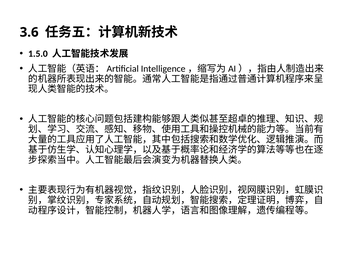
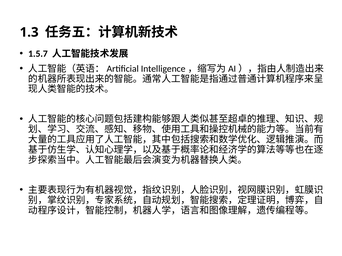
3.6: 3.6 -> 1.3 (29, 32)
1.5.0: 1.5.0 -> 1.5.7 (38, 54)
